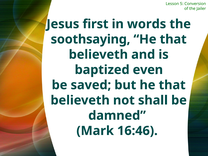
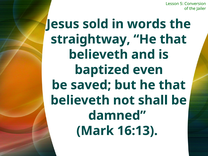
first: first -> sold (96, 24)
soothsaying: soothsaying -> straightway (90, 39)
16:46: 16:46 -> 16:13 (137, 131)
